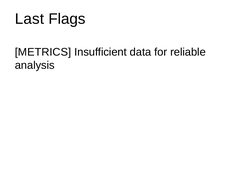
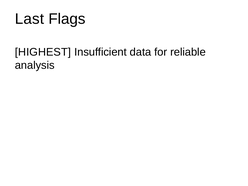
METRICS: METRICS -> HIGHEST (43, 52)
